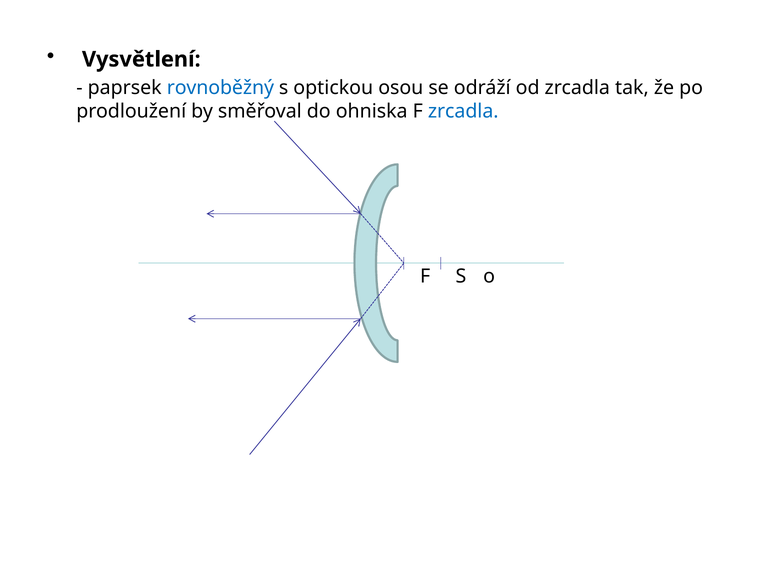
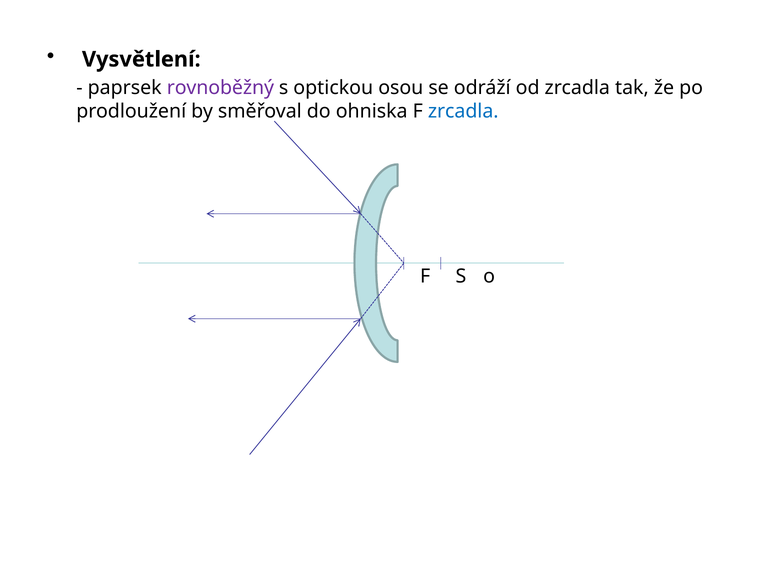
rovnoběžný colour: blue -> purple (220, 88)
